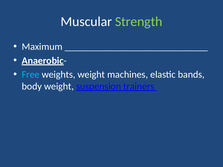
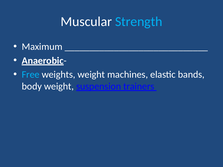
Strength colour: light green -> light blue (139, 22)
